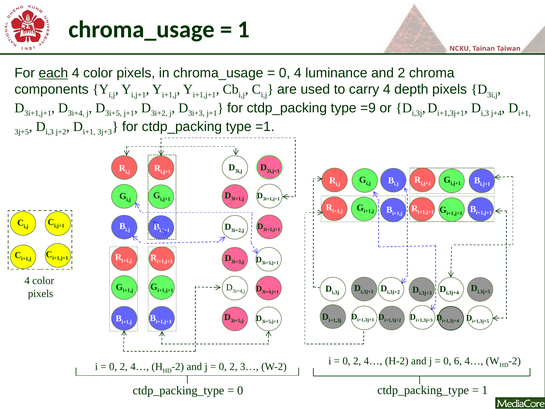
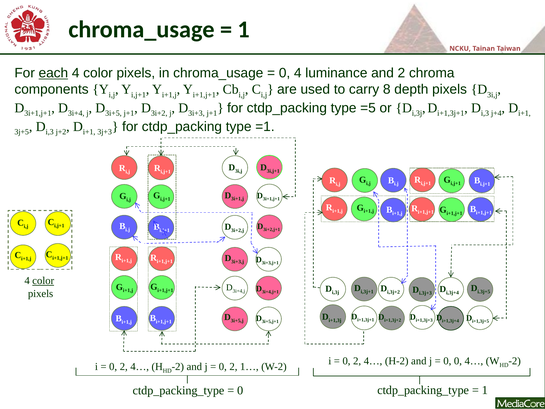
carry 4: 4 -> 8 (387, 89)
=9: =9 -> =5 (368, 108)
color underline: none -> present (43, 281)
0 6: 6 -> 0 (458, 361)
3…: 3… -> 1… (249, 366)
